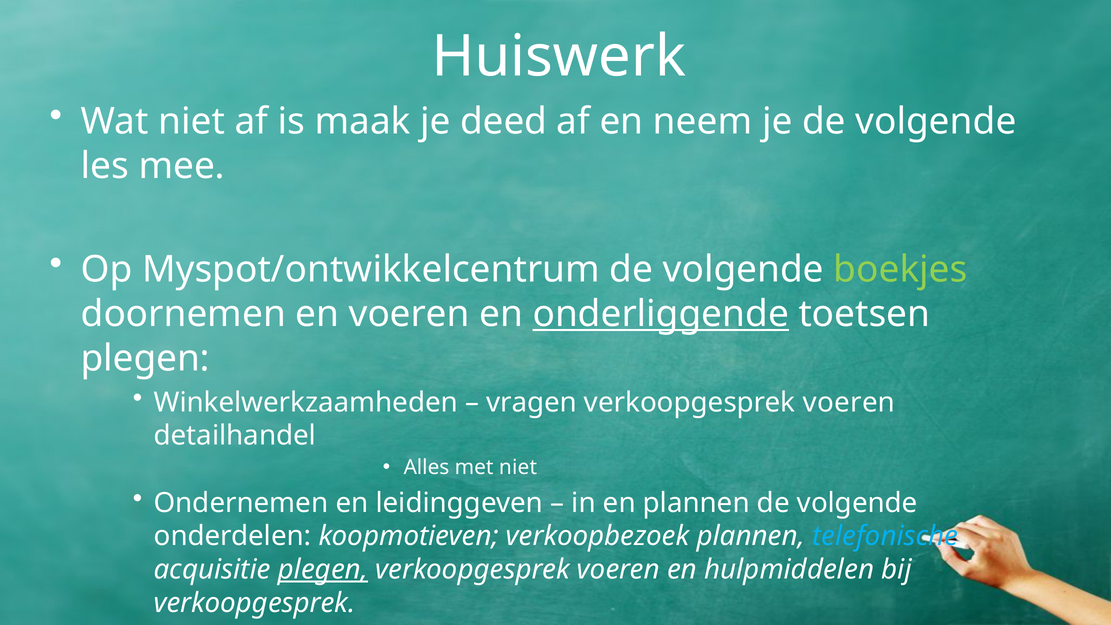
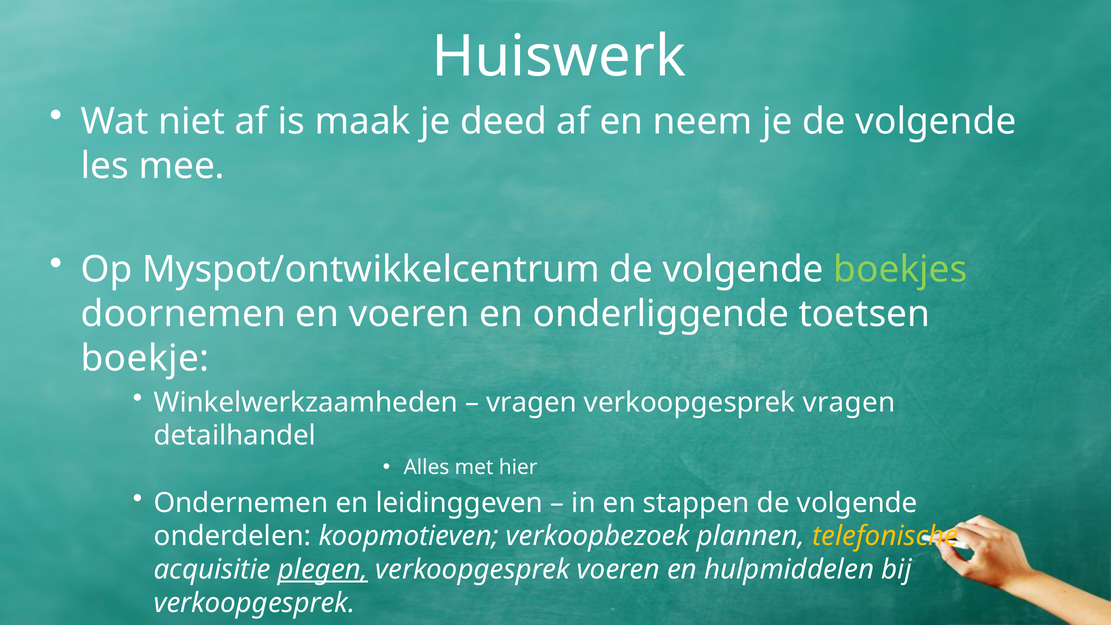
onderliggende underline: present -> none (661, 314)
plegen: plegen -> boekje (145, 359)
voeren: voeren -> vragen (849, 402)
met niet: niet -> hier (518, 467)
en plannen: plannen -> stappen (696, 503)
telefonische colour: light blue -> yellow (885, 536)
